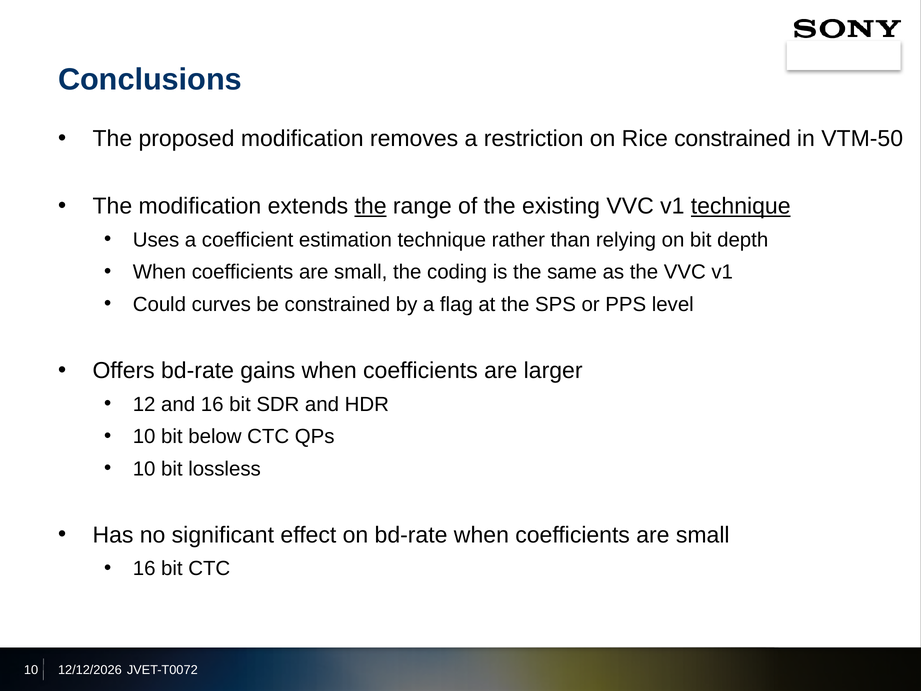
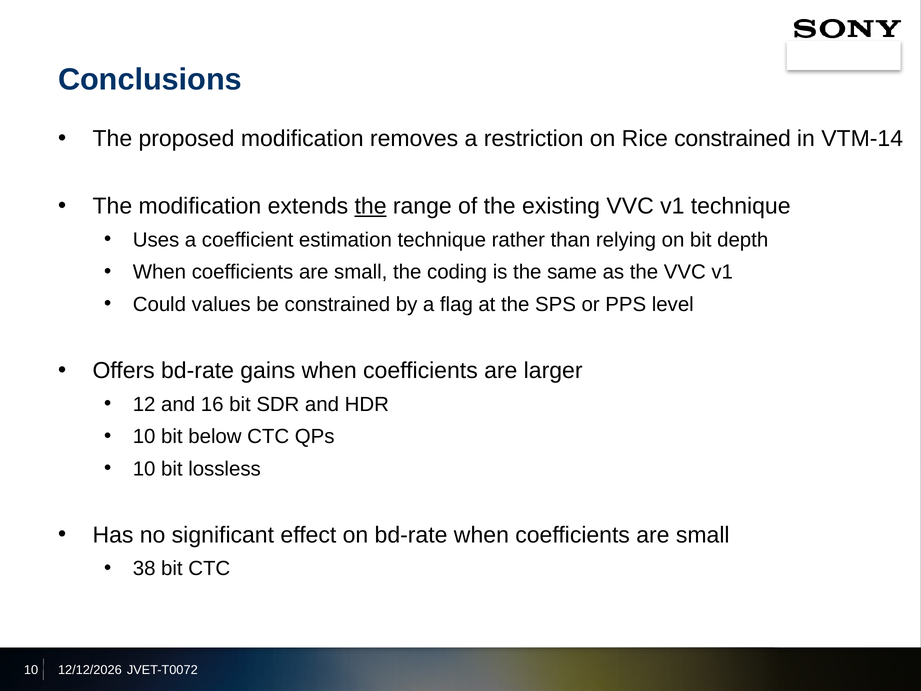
VTM-50: VTM-50 -> VTM-14 (862, 139)
technique underline: present -> none (741, 206)
curves: curves -> values (221, 304)
16: 16 -> 38 (144, 568)
